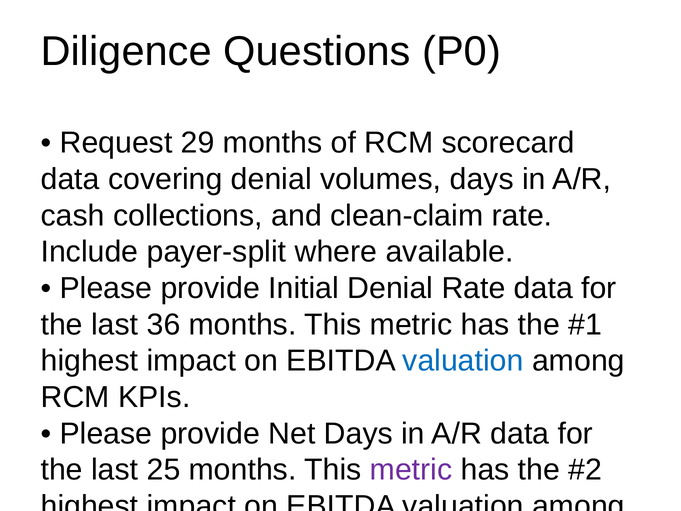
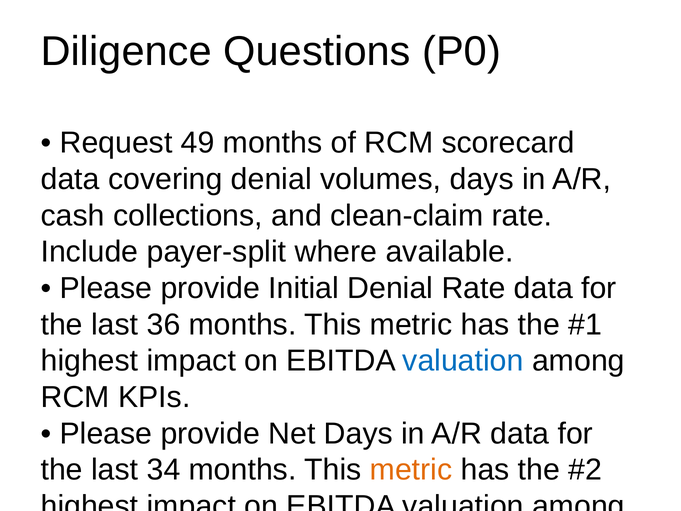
29: 29 -> 49 (198, 143)
25: 25 -> 34 (164, 470)
metric colour: purple -> orange (411, 470)
